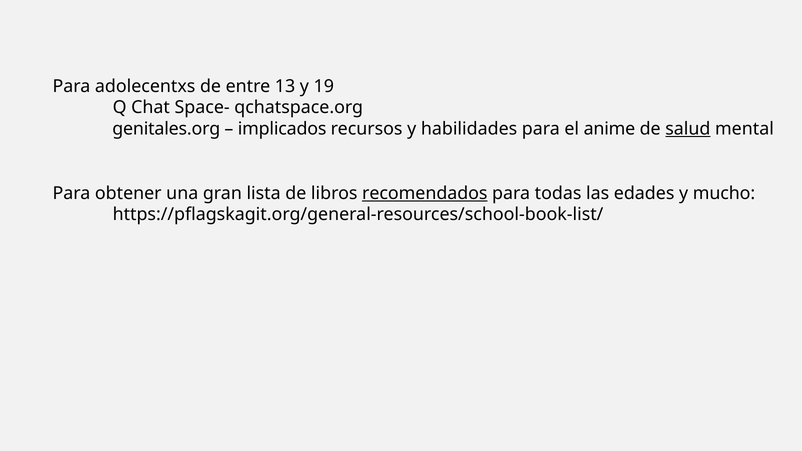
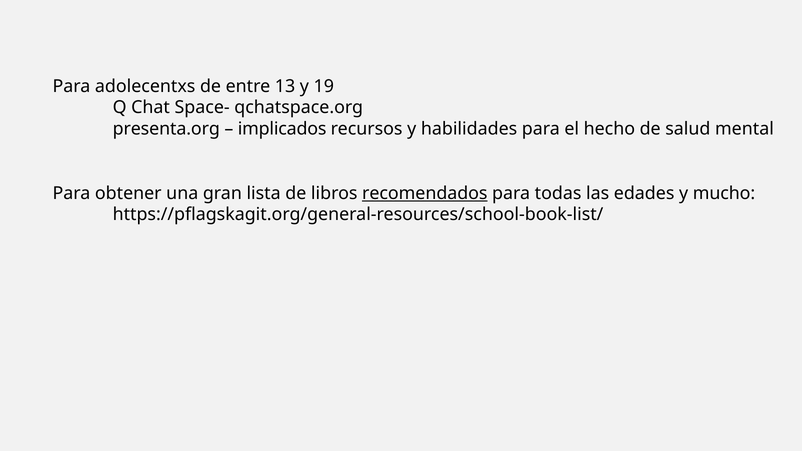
genitales.org: genitales.org -> presenta.org (166, 129)
anime: anime -> hecho (609, 129)
salud underline: present -> none (688, 129)
